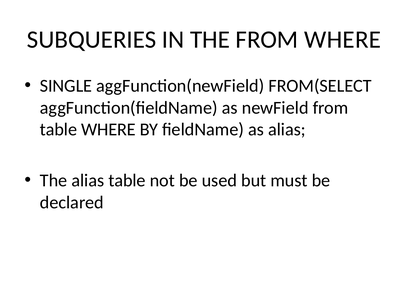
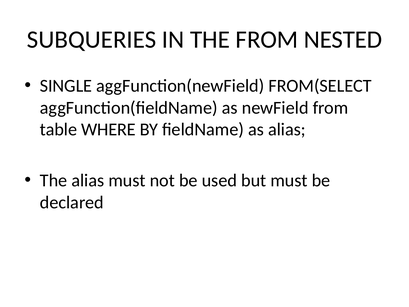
FROM WHERE: WHERE -> NESTED (343, 40)
alias table: table -> must (127, 180)
